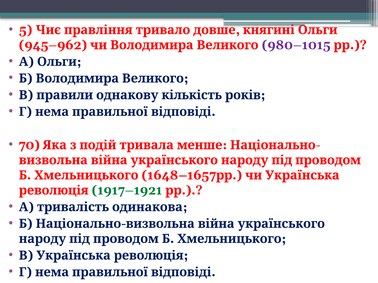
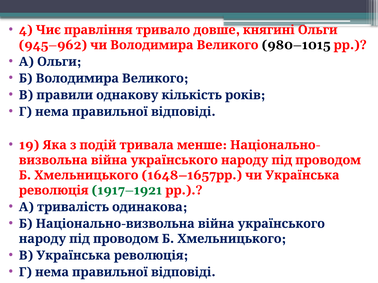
5: 5 -> 4 (26, 30)
980–1015 colour: purple -> black (296, 45)
70: 70 -> 19 (29, 145)
